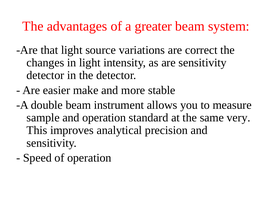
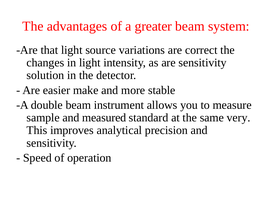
detector: detector -> solution (45, 75)
and operation: operation -> measured (104, 118)
